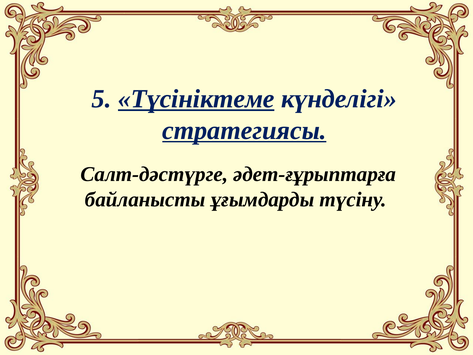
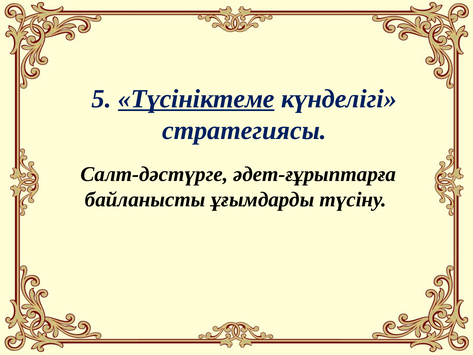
стратегиясы underline: present -> none (244, 130)
